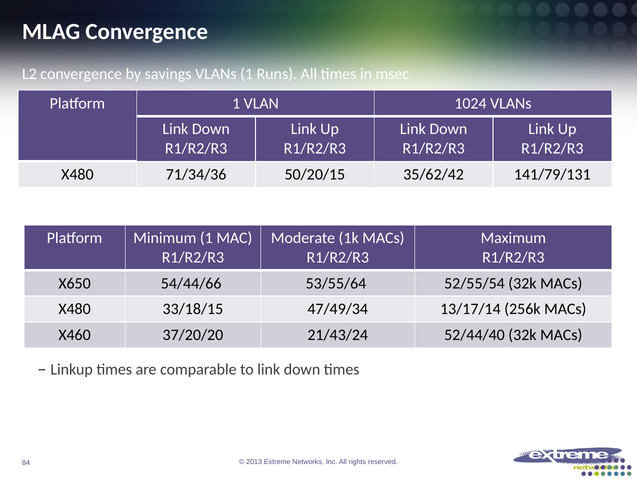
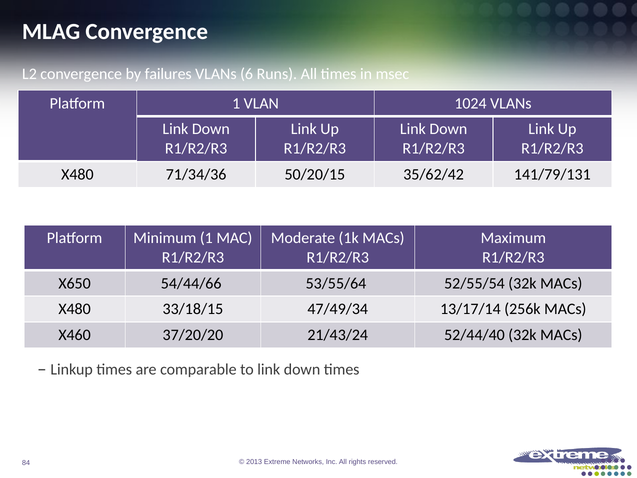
savings: savings -> failures (168, 74)
VLANs 1: 1 -> 6 (247, 74)
